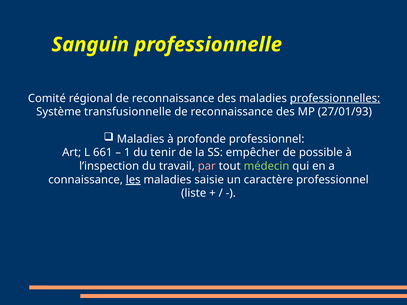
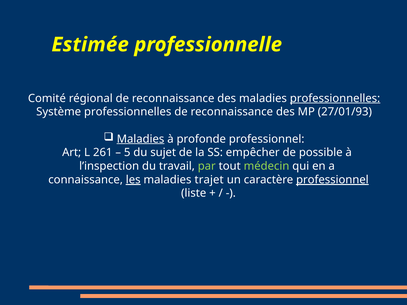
Sanguin: Sanguin -> Estimée (90, 45)
Système transfusionnelle: transfusionnelle -> professionnelles (128, 112)
Maladies underline: none -> present (141, 139)
661: 661 -> 261 (103, 153)
1: 1 -> 5 (127, 153)
tenir: tenir -> sujet (163, 153)
par colour: pink -> light green (207, 166)
saisie: saisie -> trajet (209, 180)
professionnel underline: none -> present (332, 180)
